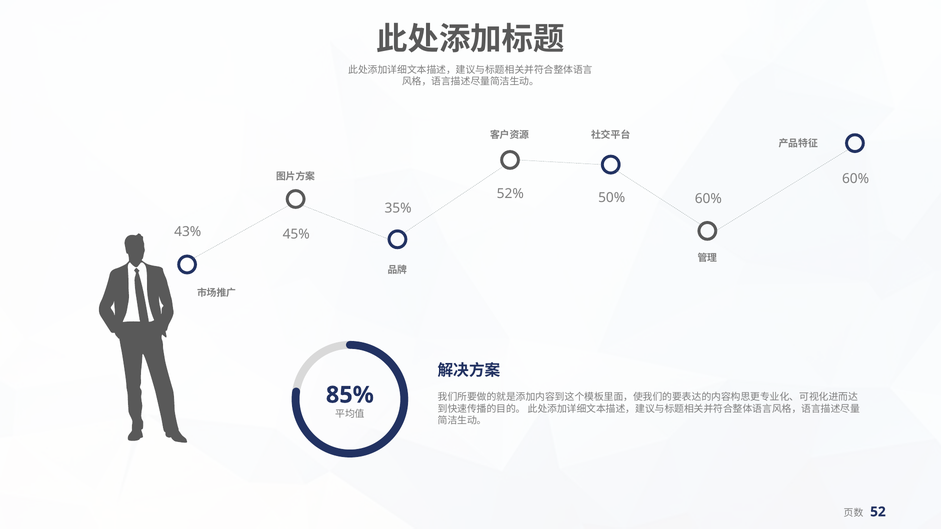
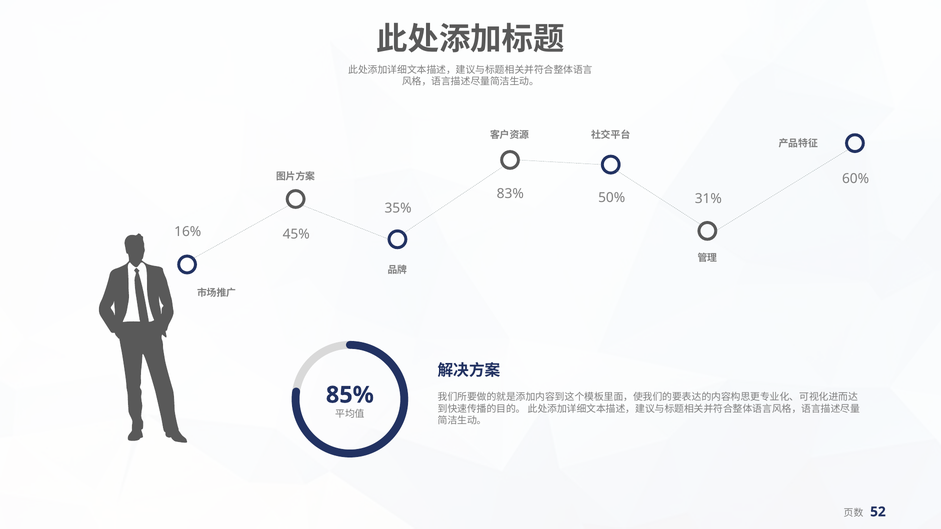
52%: 52% -> 83% (510, 194)
50% 60%: 60% -> 31% (708, 199)
43%: 43% -> 16% (188, 232)
